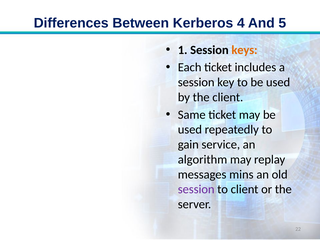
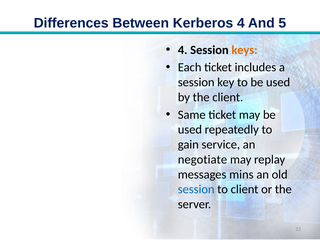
1: 1 -> 4 (183, 50)
algorithm: algorithm -> negotiate (202, 159)
session colour: purple -> blue (196, 189)
